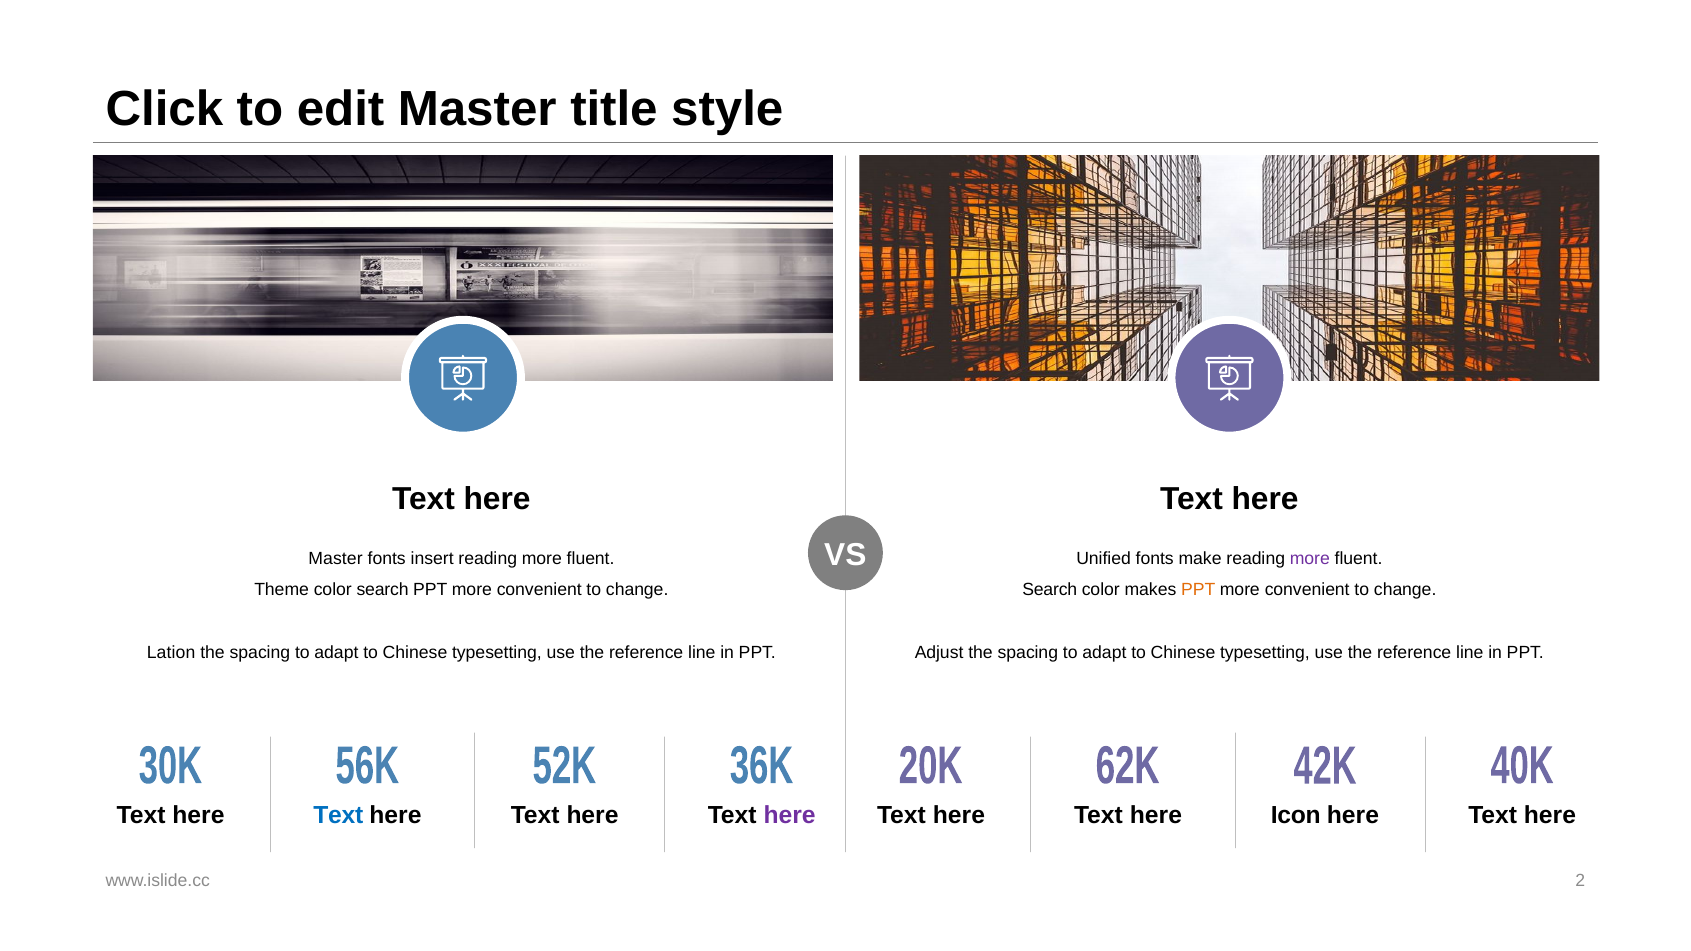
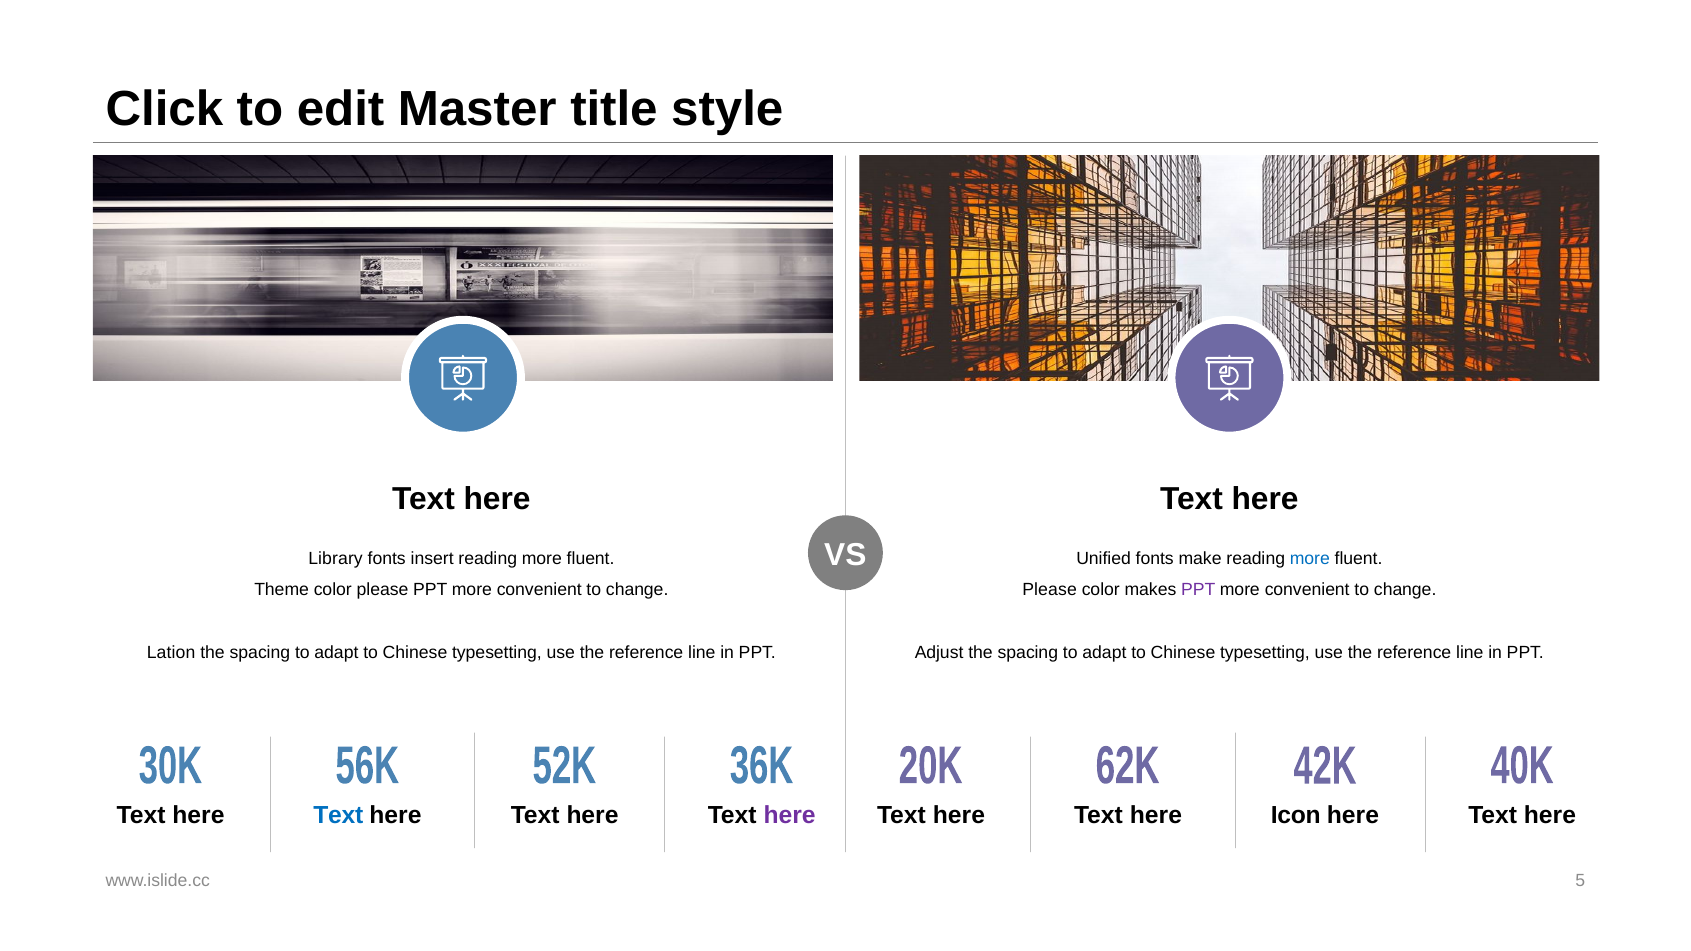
Master: Master -> Library (336, 559)
more colour: purple -> blue (1310, 559)
color search: search -> please (383, 590)
Search: Search -> Please (1050, 590)
PPT colour: orange -> purple (1198, 590)
2: 2 -> 5 (1580, 881)
